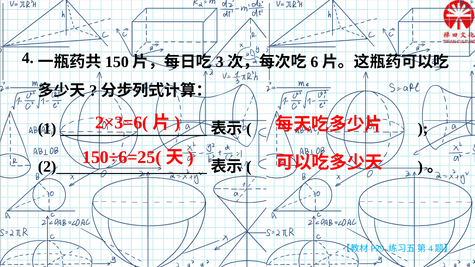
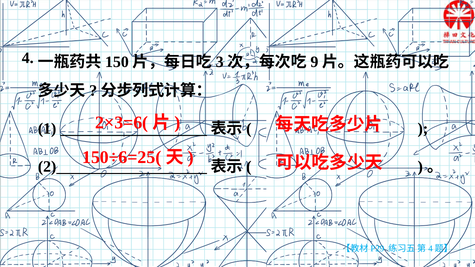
6: 6 -> 9 (314, 62)
